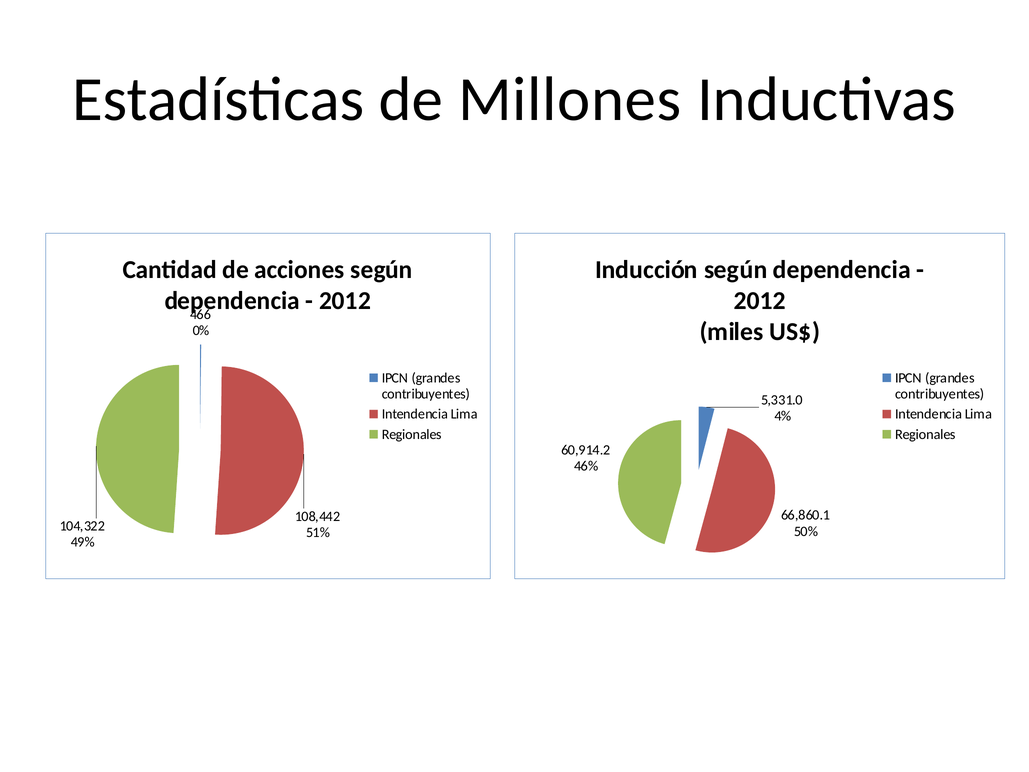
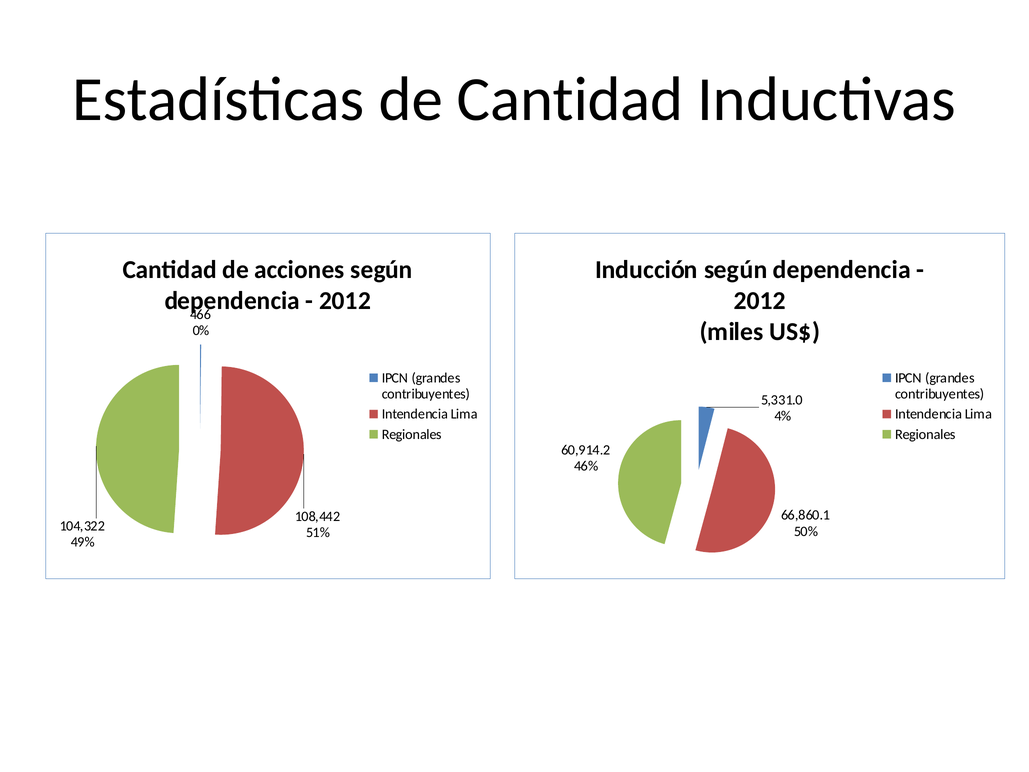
de Millones: Millones -> Cantidad (570, 100)
